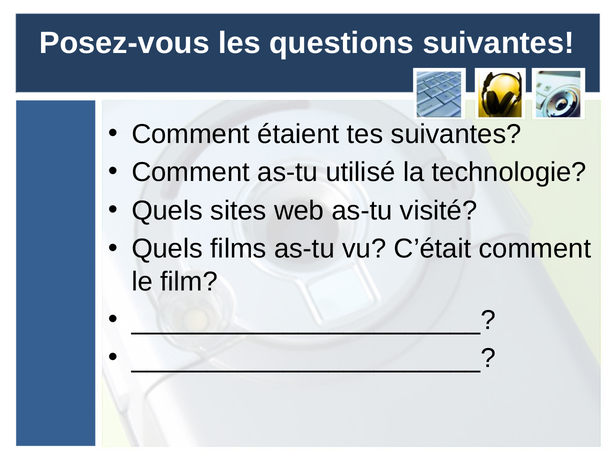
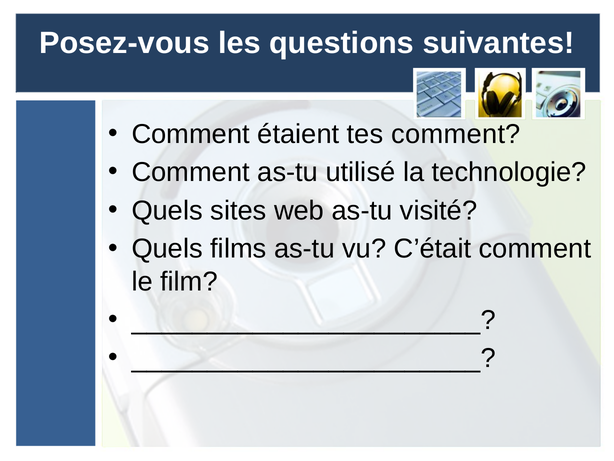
tes suivantes: suivantes -> comment (456, 134)
